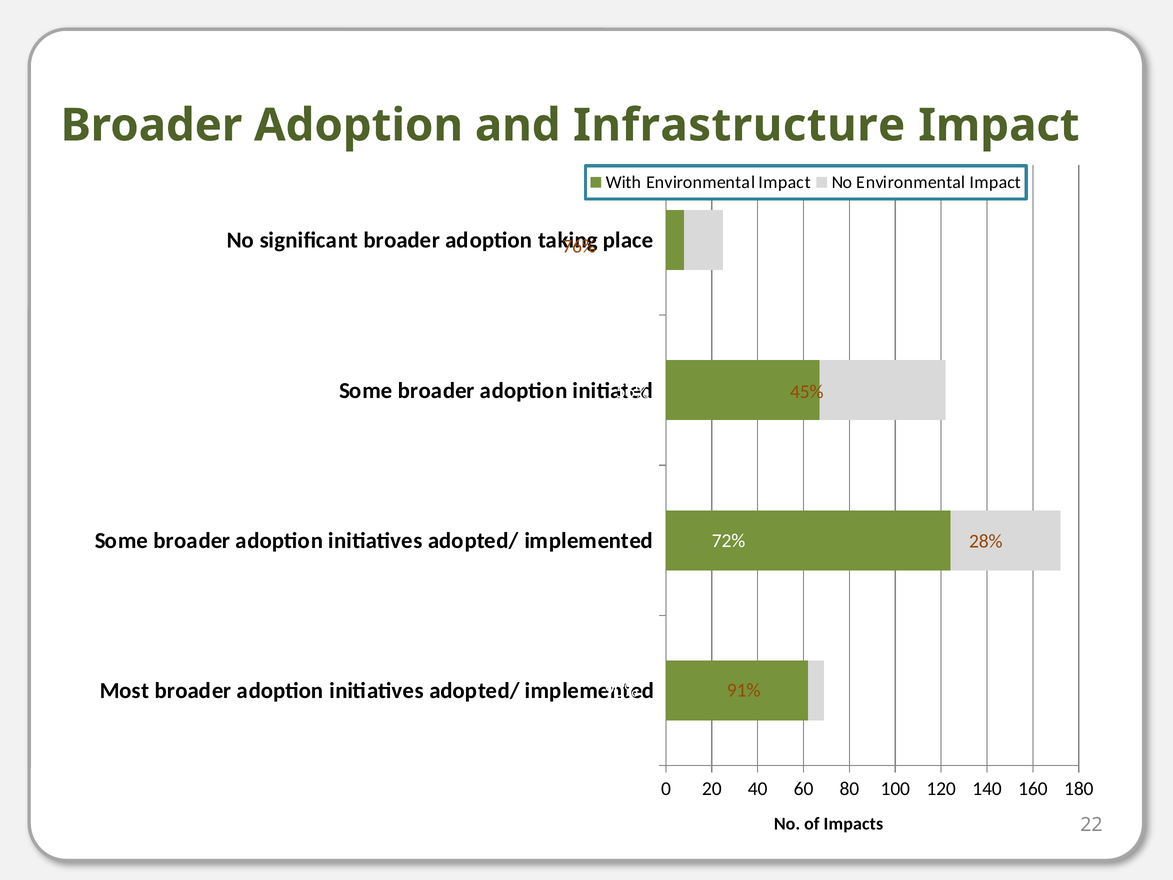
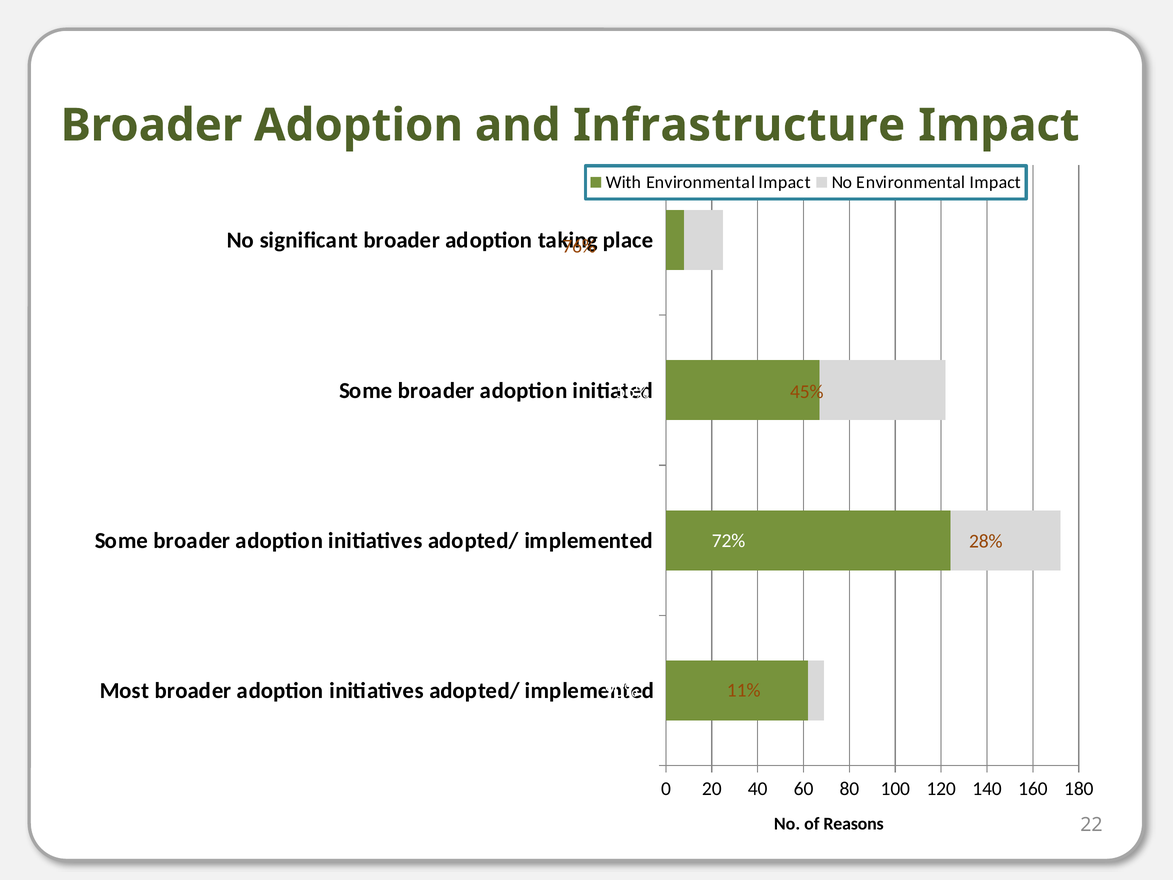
91%: 91% -> 11% (744, 690)
Impacts: Impacts -> Reasons (854, 824)
